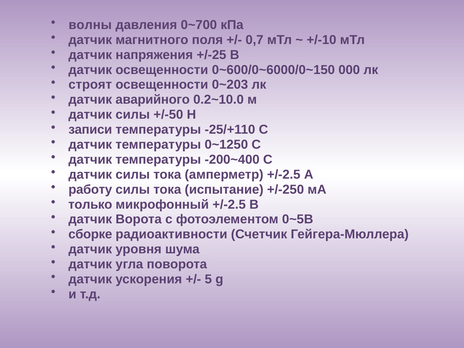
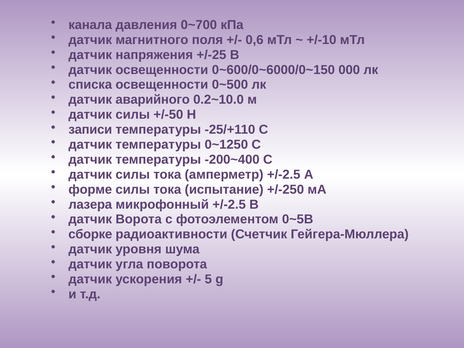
волны: волны -> канала (90, 25)
0,7: 0,7 -> 0,6 (255, 40)
строят: строят -> списка (90, 85)
0~203: 0~203 -> 0~500 (230, 85)
работу: работу -> форме (90, 189)
только: только -> лазера (90, 204)
